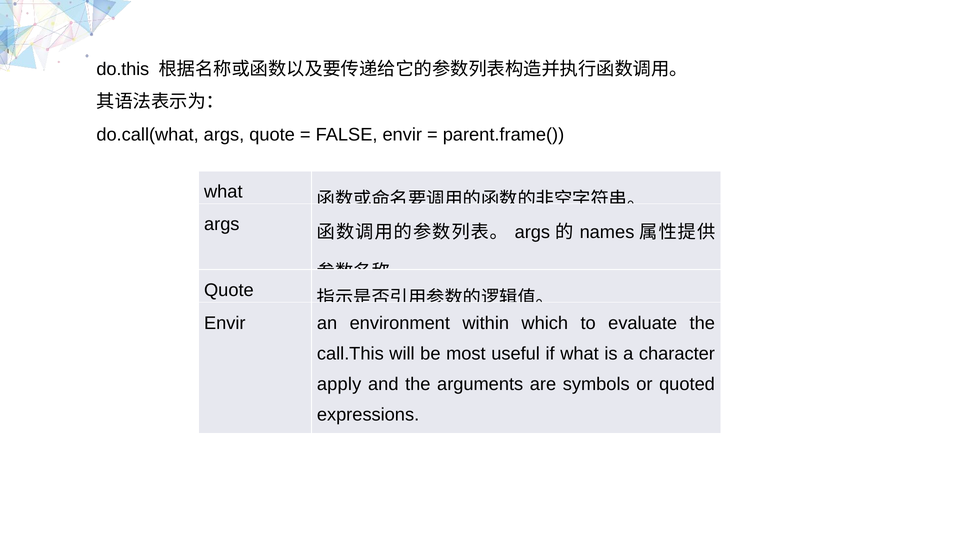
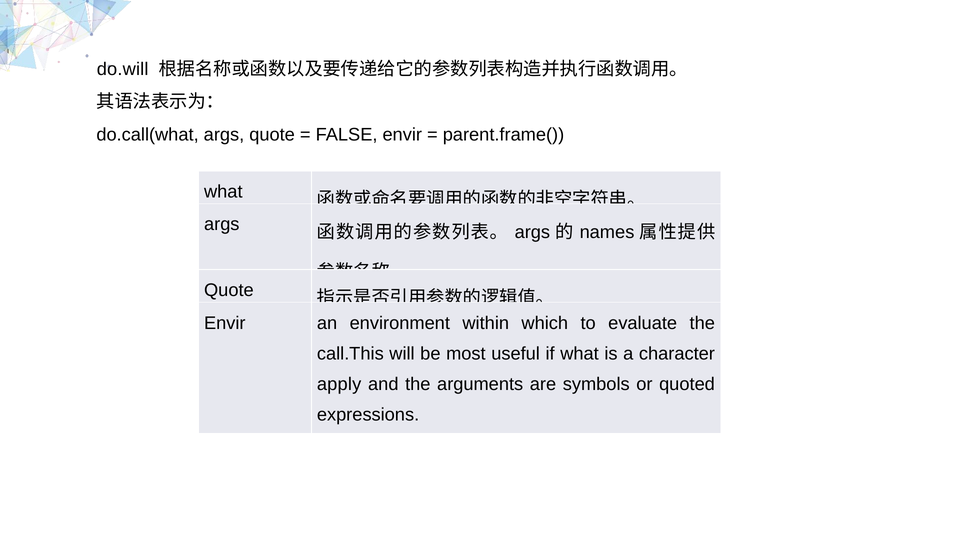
do.this: do.this -> do.will (123, 69)
